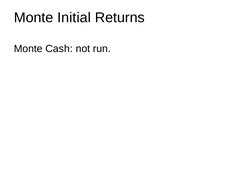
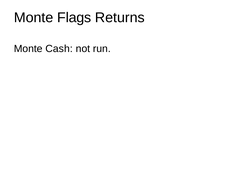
Initial: Initial -> Flags (74, 18)
